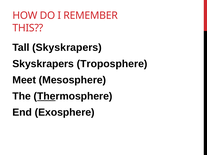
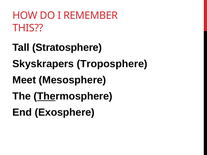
Tall Skyskrapers: Skyskrapers -> Stratosphere (67, 48)
